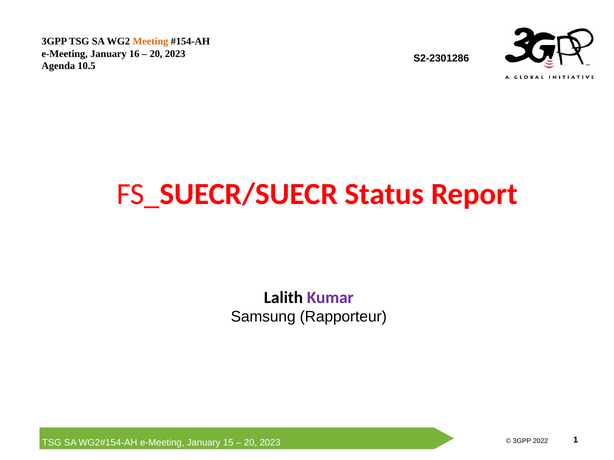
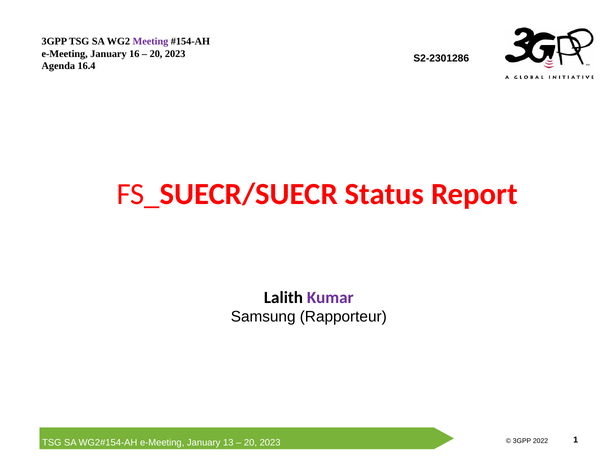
Meeting colour: orange -> purple (150, 41)
10.5: 10.5 -> 16.4 (87, 66)
15: 15 -> 13 (228, 443)
